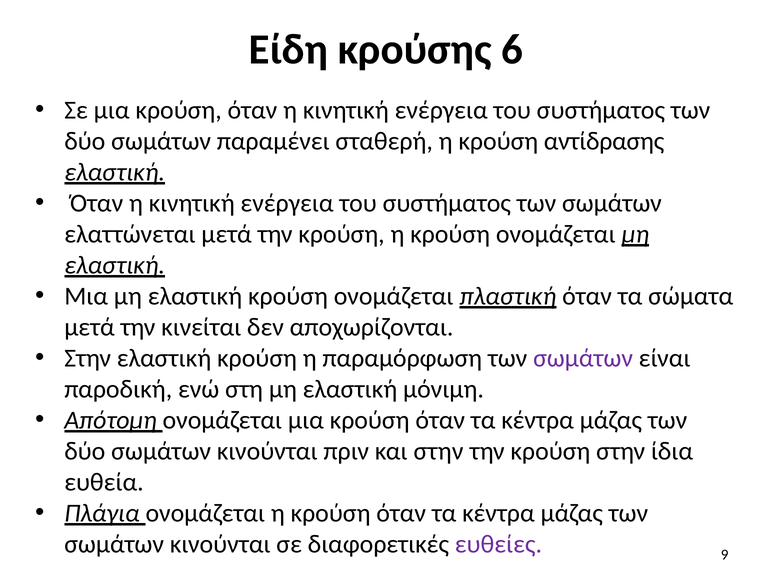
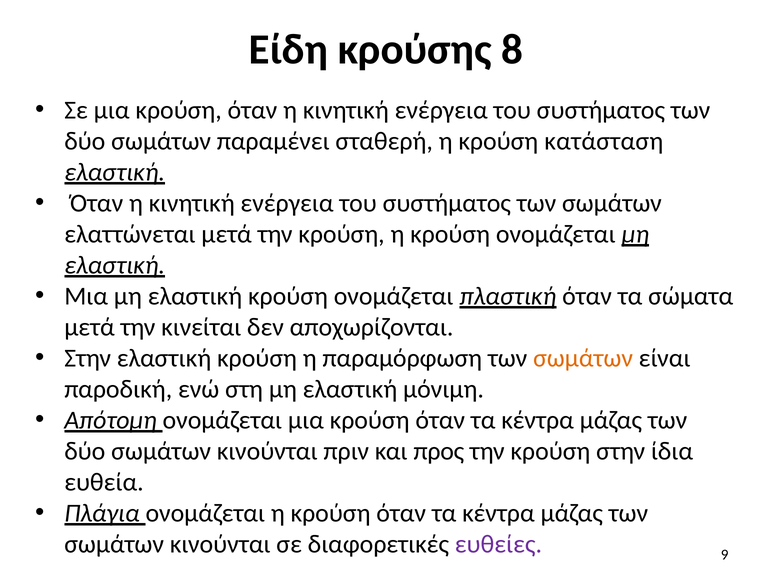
6: 6 -> 8 (512, 50)
αντίδρασης: αντίδρασης -> κατάσταση (604, 141)
σωμάτων colour: purple -> orange (583, 358)
και στην: στην -> προς (439, 451)
